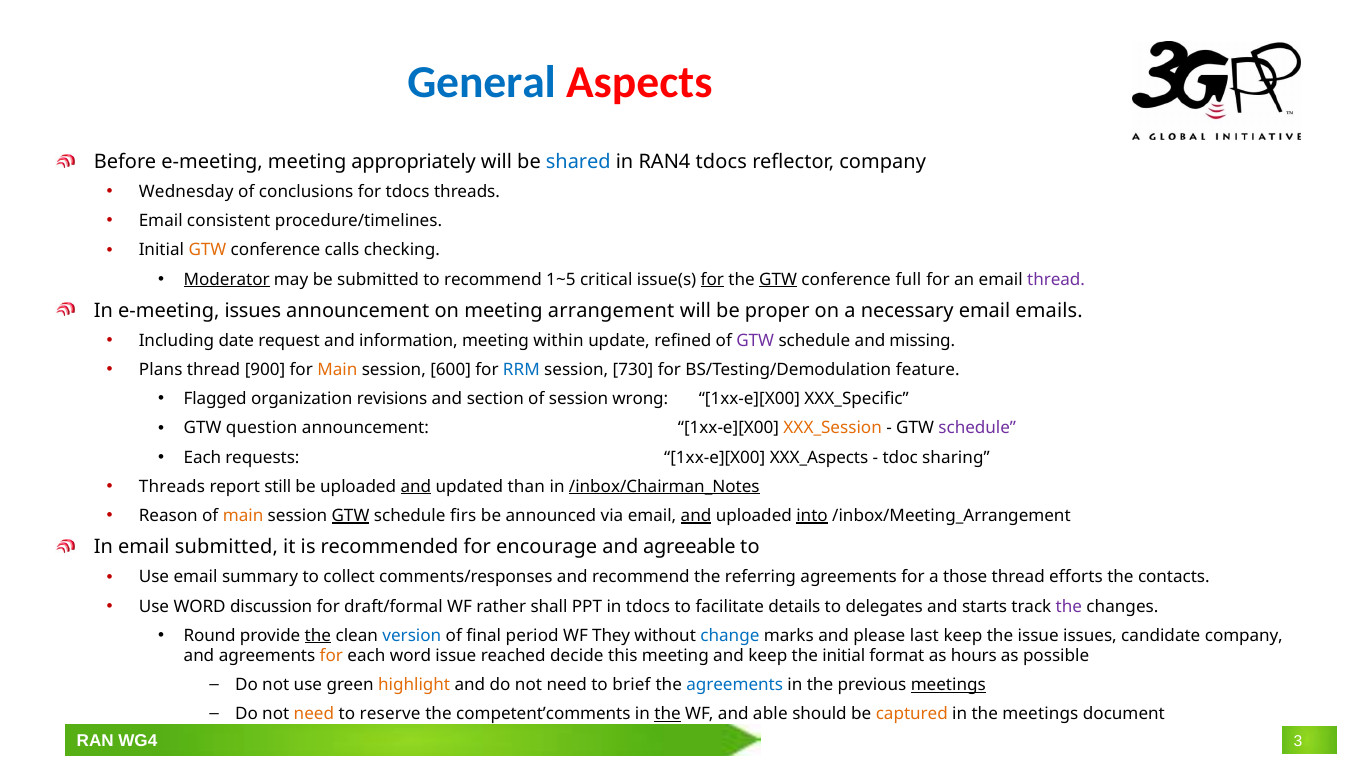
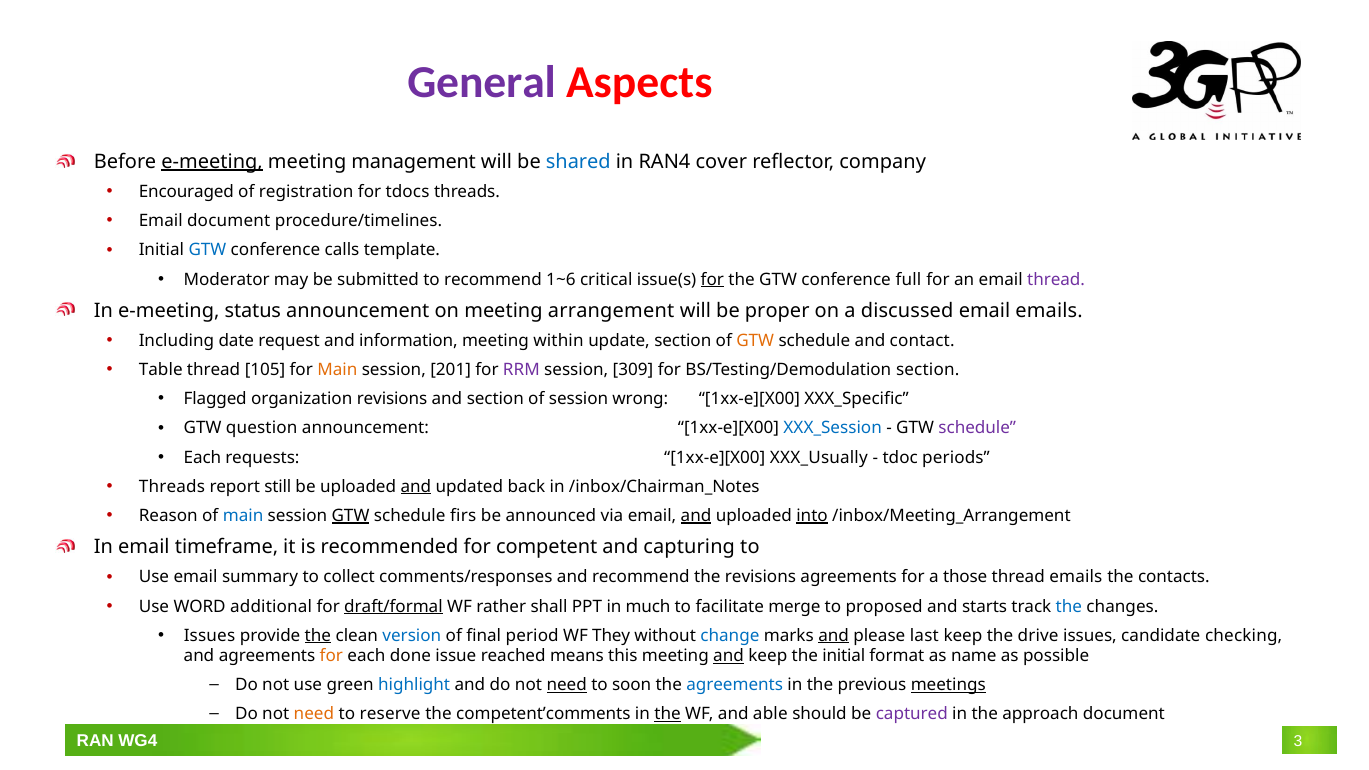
General colour: blue -> purple (482, 82)
e-meeting underline: none -> present (212, 161)
appropriately: appropriately -> management (414, 161)
RAN4 tdocs: tdocs -> cover (721, 161)
Wednesday: Wednesday -> Encouraged (186, 192)
conclusions: conclusions -> registration (306, 192)
Email consistent: consistent -> document (229, 221)
GTW colour: orange -> blue (207, 250)
checking: checking -> template (402, 250)
Moderator underline: present -> none (227, 279)
1~5: 1~5 -> 1~6 (561, 279)
GTW underline: present -> none (778, 279)
e-meeting issues: issues -> status (253, 310)
necessary: necessary -> discussed (907, 310)
update refined: refined -> section (683, 341)
GTW colour: purple -> orange (755, 341)
missing: missing -> contact (922, 341)
Plans: Plans -> Table (161, 370)
900: 900 -> 105 (265, 370)
600: 600 -> 201 (451, 370)
RRM colour: blue -> purple (521, 370)
730: 730 -> 309 (633, 370)
BS/Testing/Demodulation feature: feature -> section (928, 370)
XXX_Session colour: orange -> blue (833, 428)
XXX_Aspects: XXX_Aspects -> XXX_Usually (819, 457)
sharing: sharing -> periods (956, 457)
than: than -> back (526, 487)
/inbox/Chairman_Notes underline: present -> none (664, 487)
main colour: orange -> blue (243, 516)
email submitted: submitted -> timeframe (227, 547)
encourage: encourage -> competent (547, 547)
agreeable: agreeable -> capturing (689, 547)
the referring: referring -> revisions (760, 577)
thread efforts: efforts -> emails (1076, 577)
discussion: discussion -> additional (271, 606)
draft/formal underline: none -> present (393, 606)
in tdocs: tdocs -> much (648, 606)
details: details -> merge (794, 606)
delegates: delegates -> proposed (884, 606)
the colour: purple -> blue (1069, 606)
Round: Round -> Issues (209, 636)
and underline: none -> present (834, 636)
the issue: issue -> drive (1038, 636)
candidate company: company -> checking (1244, 636)
each word: word -> done (410, 656)
decide: decide -> means (577, 656)
and underline: none -> present (729, 656)
hours: hours -> name (974, 656)
highlight colour: orange -> blue (414, 685)
need underline: none -> present (567, 685)
brief: brief -> soon (632, 685)
captured colour: orange -> purple (912, 714)
the meetings: meetings -> approach (1040, 714)
